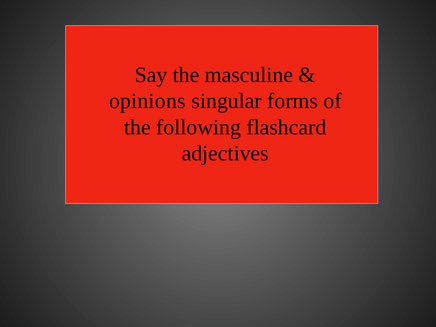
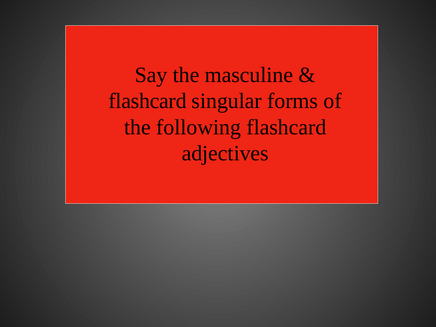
opinions: opinions -> flashcard (148, 101)
